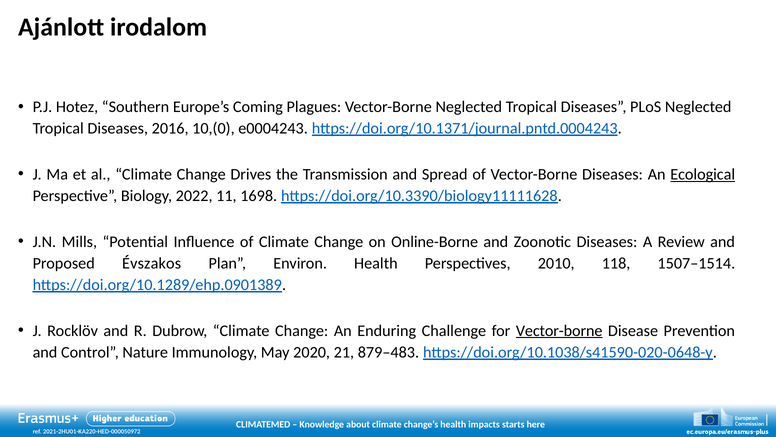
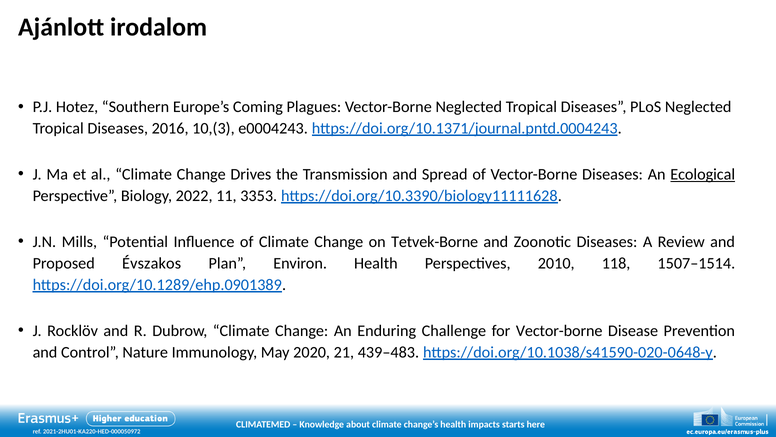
10,(0: 10,(0 -> 10,(3 (213, 128)
1698: 1698 -> 3353 (259, 196)
Online-Borne: Online-Borne -> Tetvek-Borne (435, 242)
Vector-borne underline: present -> none (559, 330)
879–483: 879–483 -> 439–483 (388, 352)
